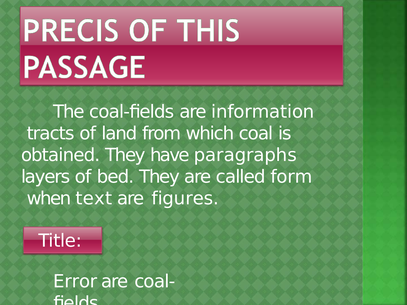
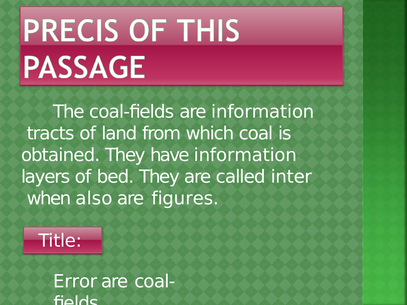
have paragraphs: paragraphs -> information (245, 155)
form: form -> inter (291, 177)
text: text -> also (94, 199)
